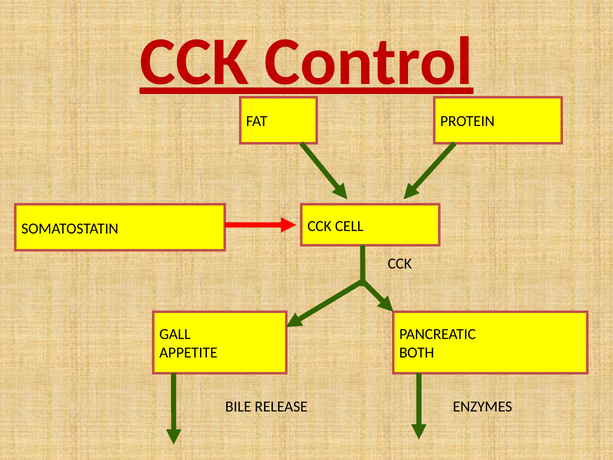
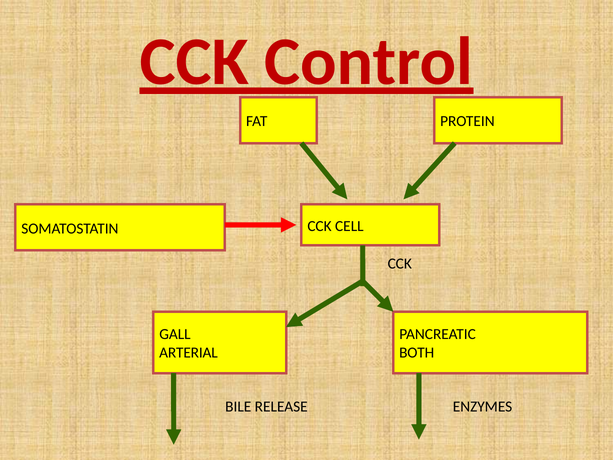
APPETITE: APPETITE -> ARTERIAL (188, 353)
